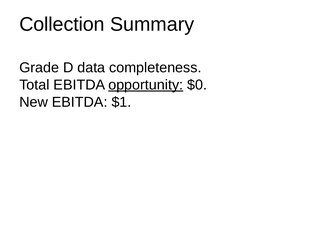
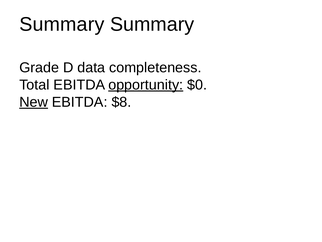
Collection: Collection -> Summary (62, 24)
New underline: none -> present (34, 102)
$1: $1 -> $8 (121, 102)
